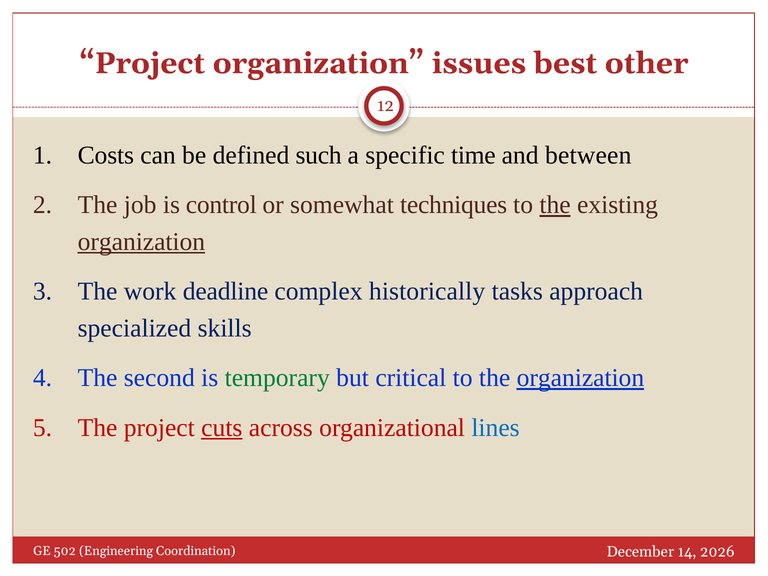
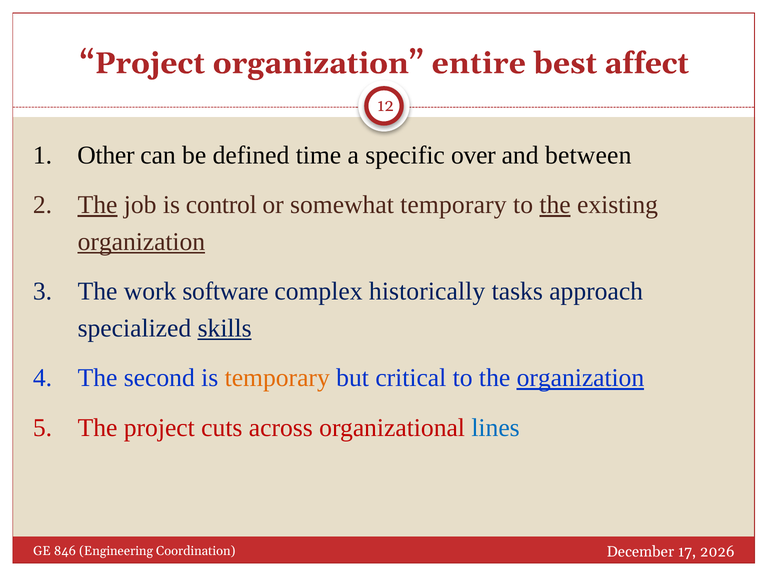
issues: issues -> entire (479, 63)
other: other -> affect (647, 63)
Costs: Costs -> Other (106, 155)
such: such -> time (318, 155)
time: time -> over (473, 155)
The underline: none -> present (98, 205)
somewhat techniques: techniques -> temporary (453, 205)
deadline: deadline -> software (226, 291)
skills underline: none -> present (225, 328)
temporary colour: green -> orange (277, 378)
cuts underline: present -> none (222, 428)
502: 502 -> 846 (65, 551)
14: 14 -> 17 (687, 552)
